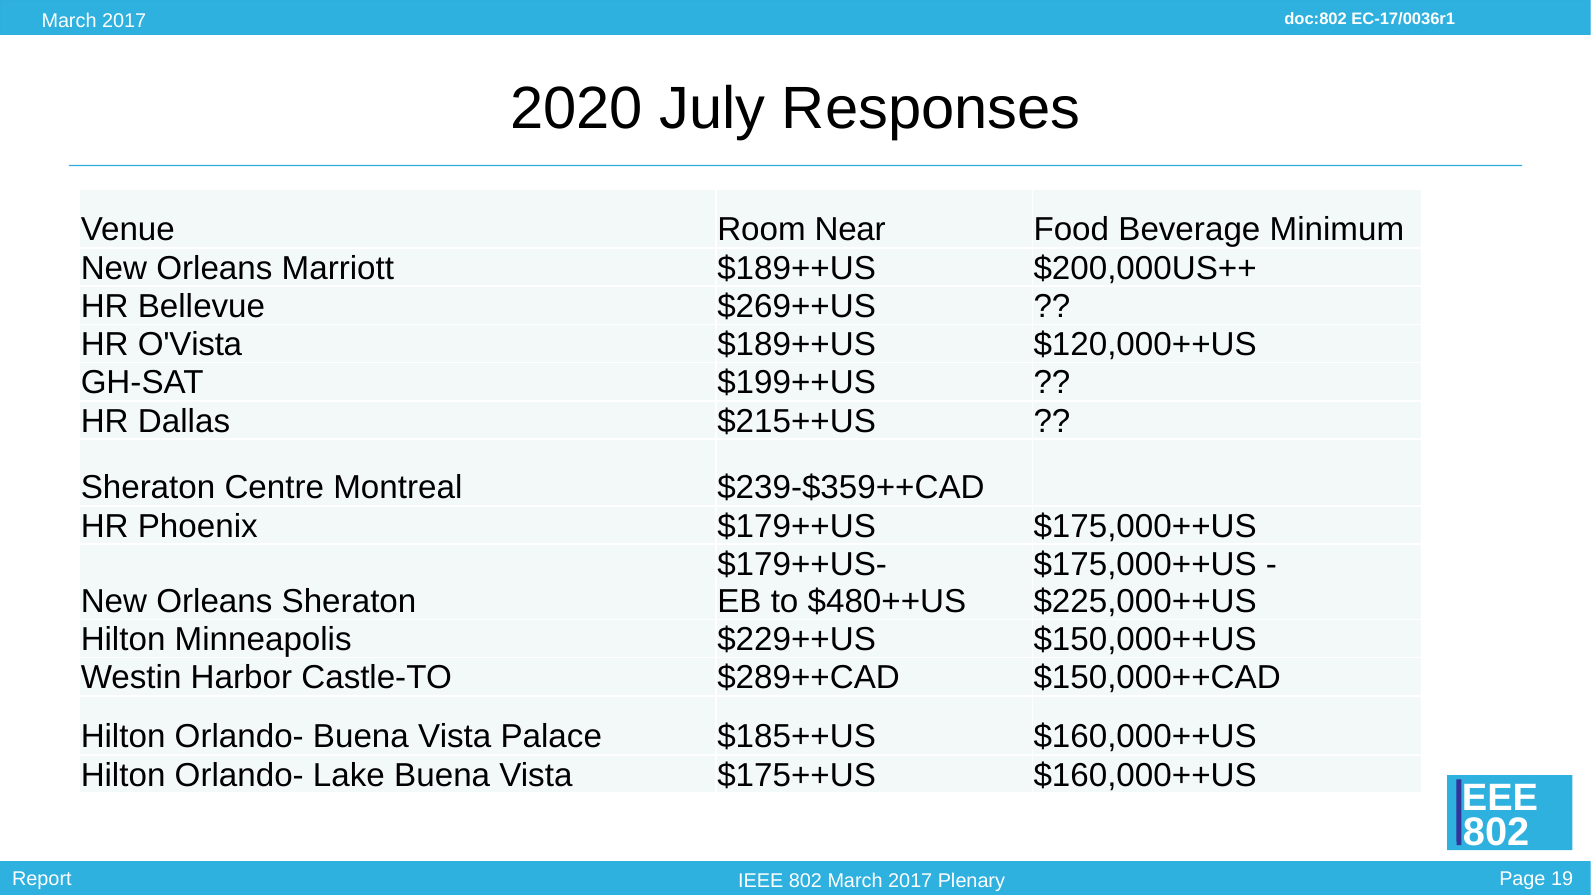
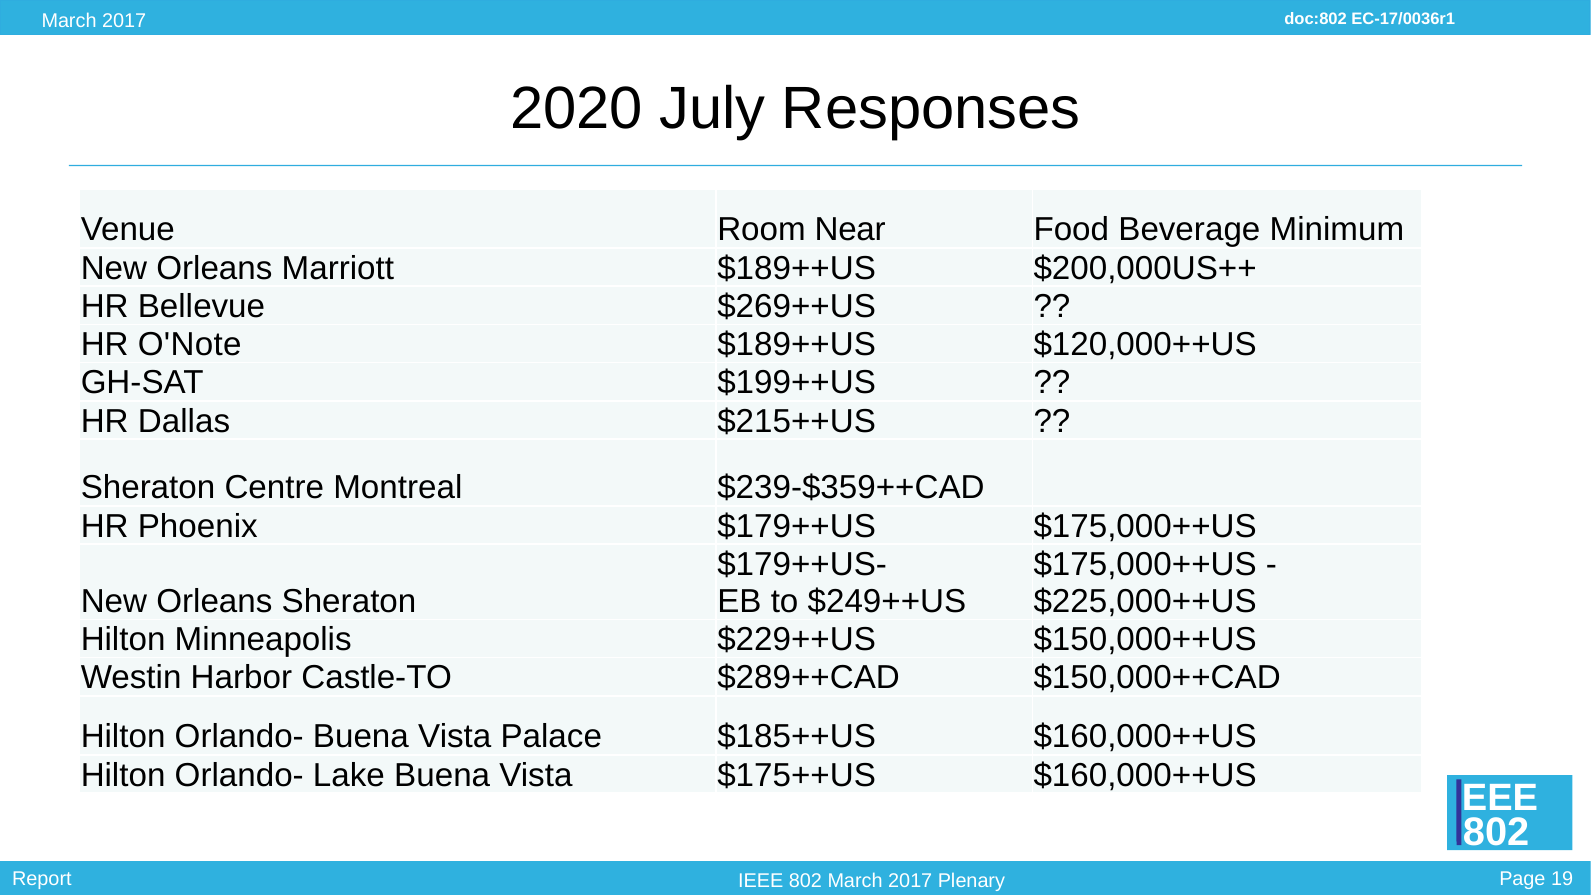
O'Vista: O'Vista -> O'Note (190, 345)
$480++US: $480++US -> $249++US (887, 601)
